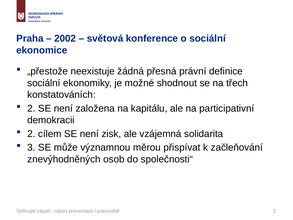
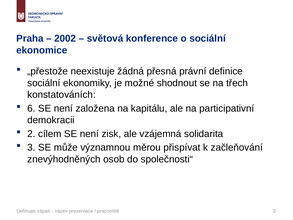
2: 2 -> 6 (31, 108)
